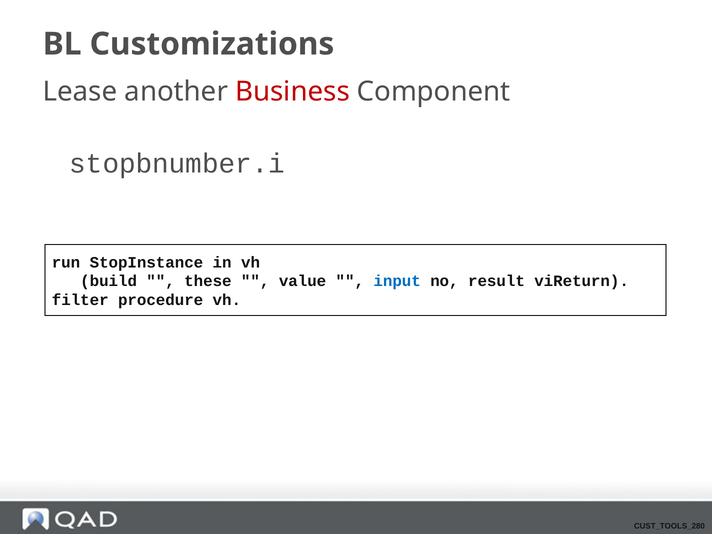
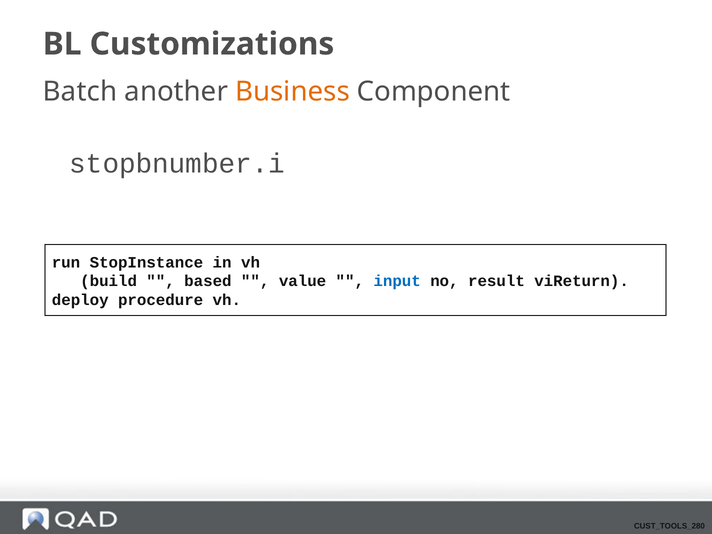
Lease: Lease -> Batch (80, 92)
Business colour: red -> orange (292, 92)
these: these -> based (208, 281)
filter: filter -> deploy (80, 300)
